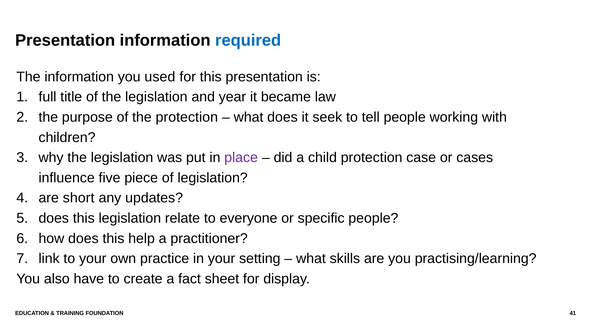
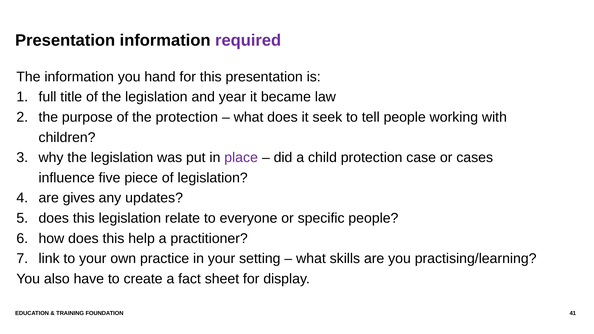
required colour: blue -> purple (248, 41)
used: used -> hand (160, 77)
short: short -> gives (79, 198)
